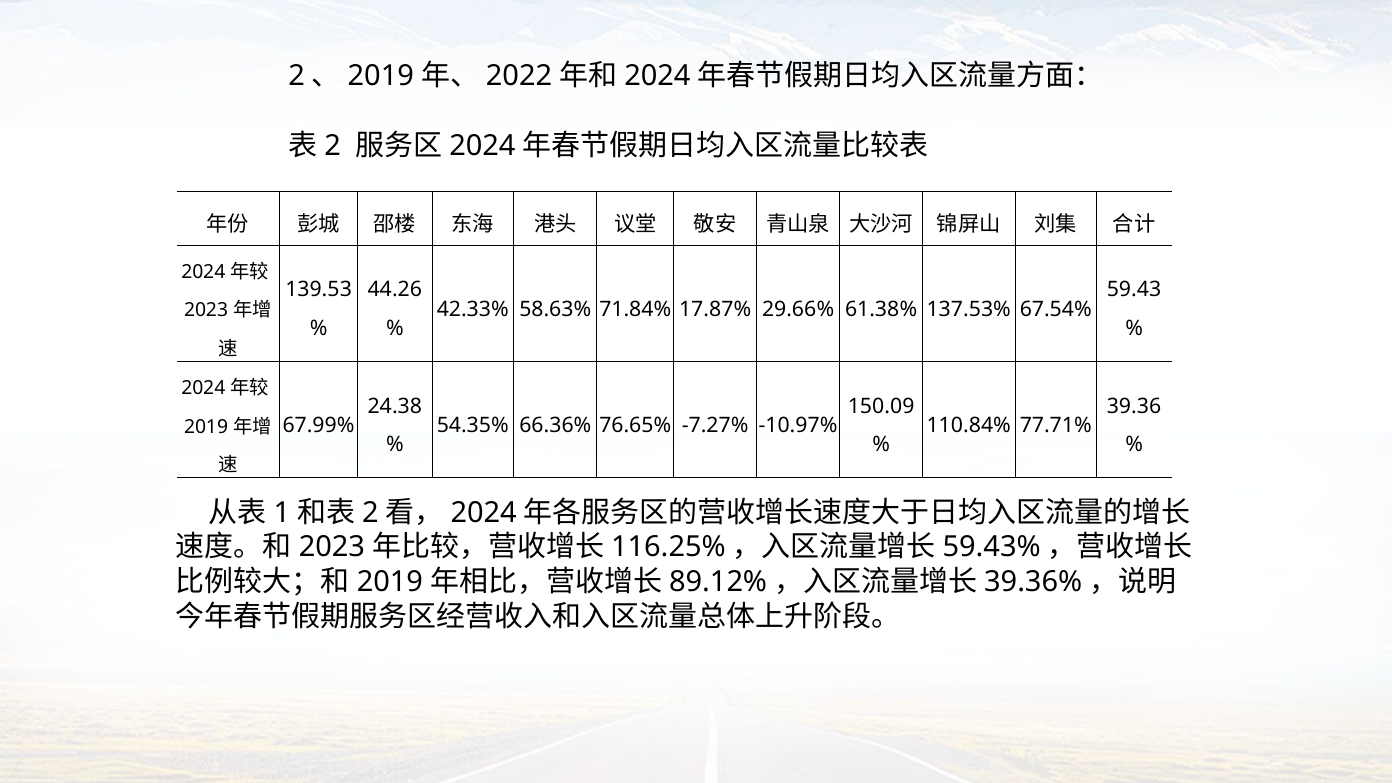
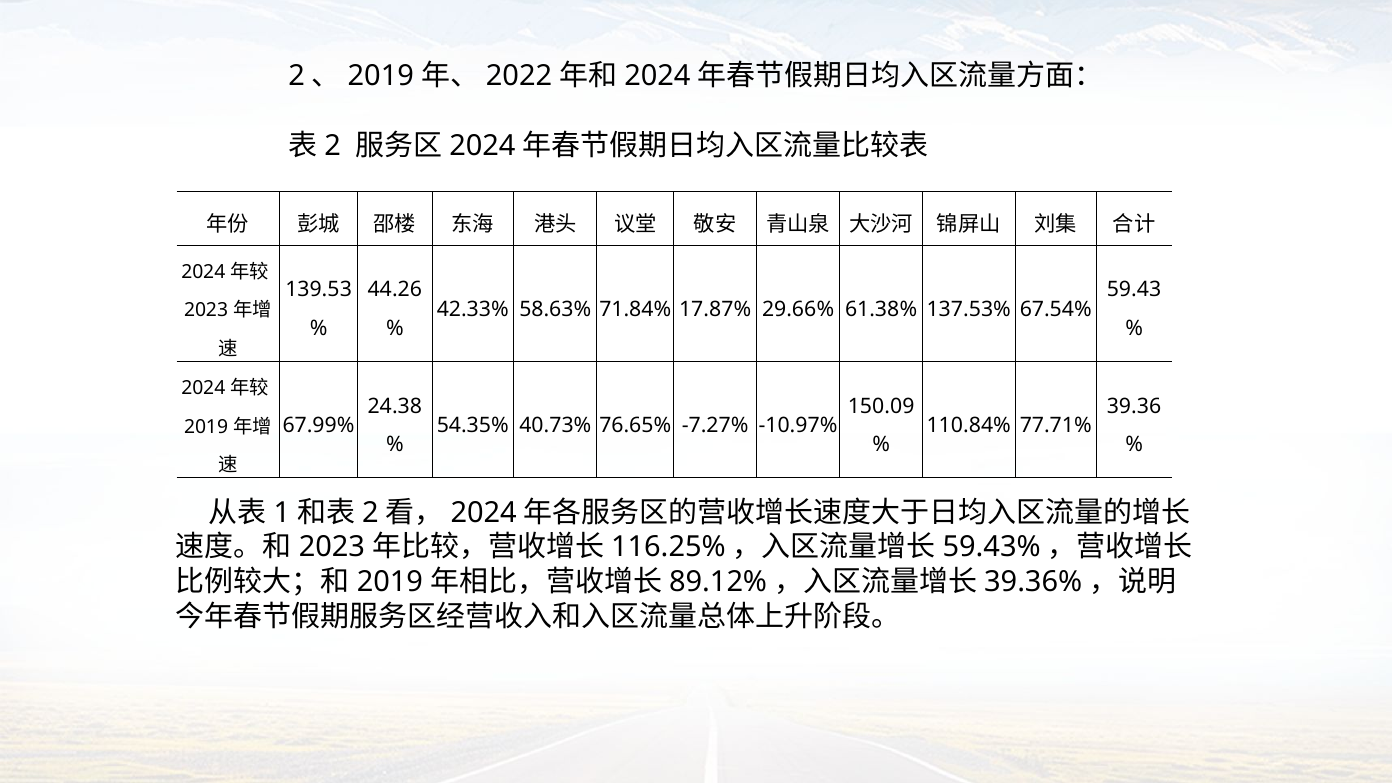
66.36%: 66.36% -> 40.73% (555, 425)
